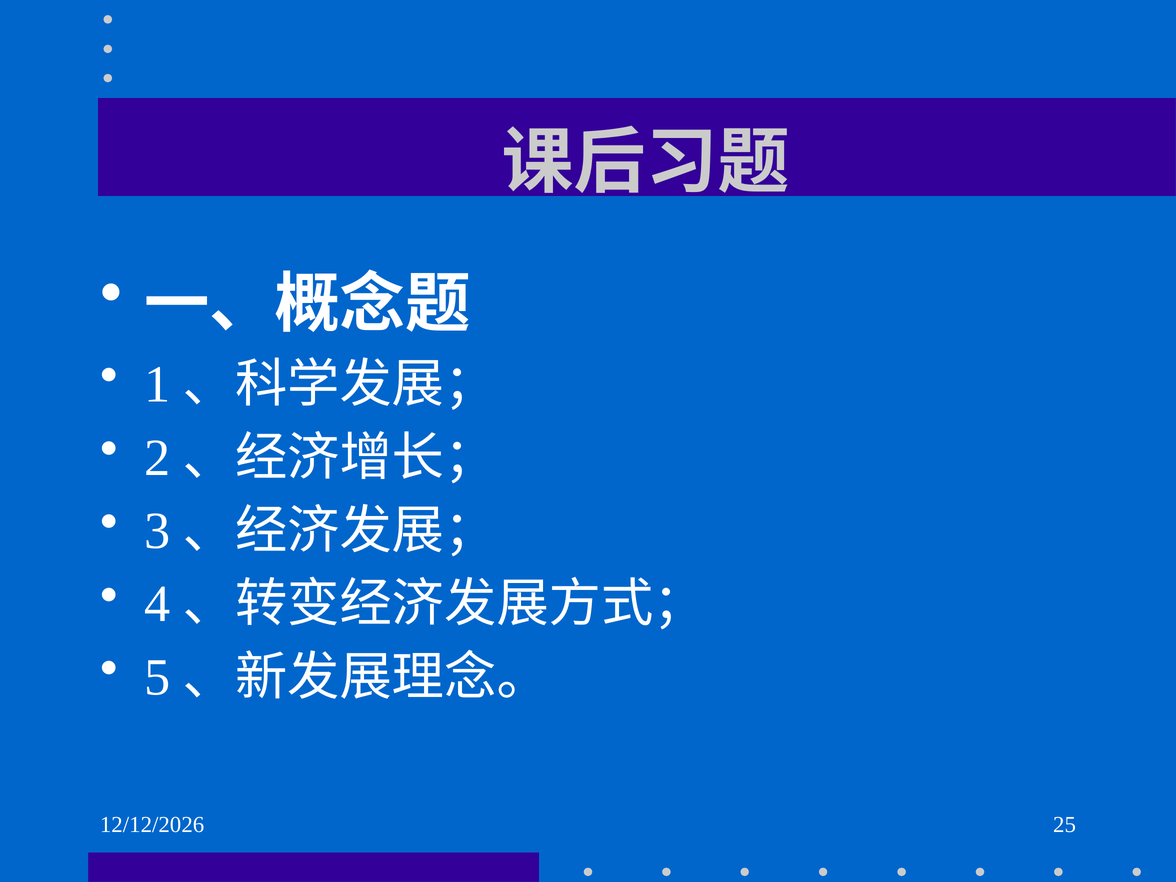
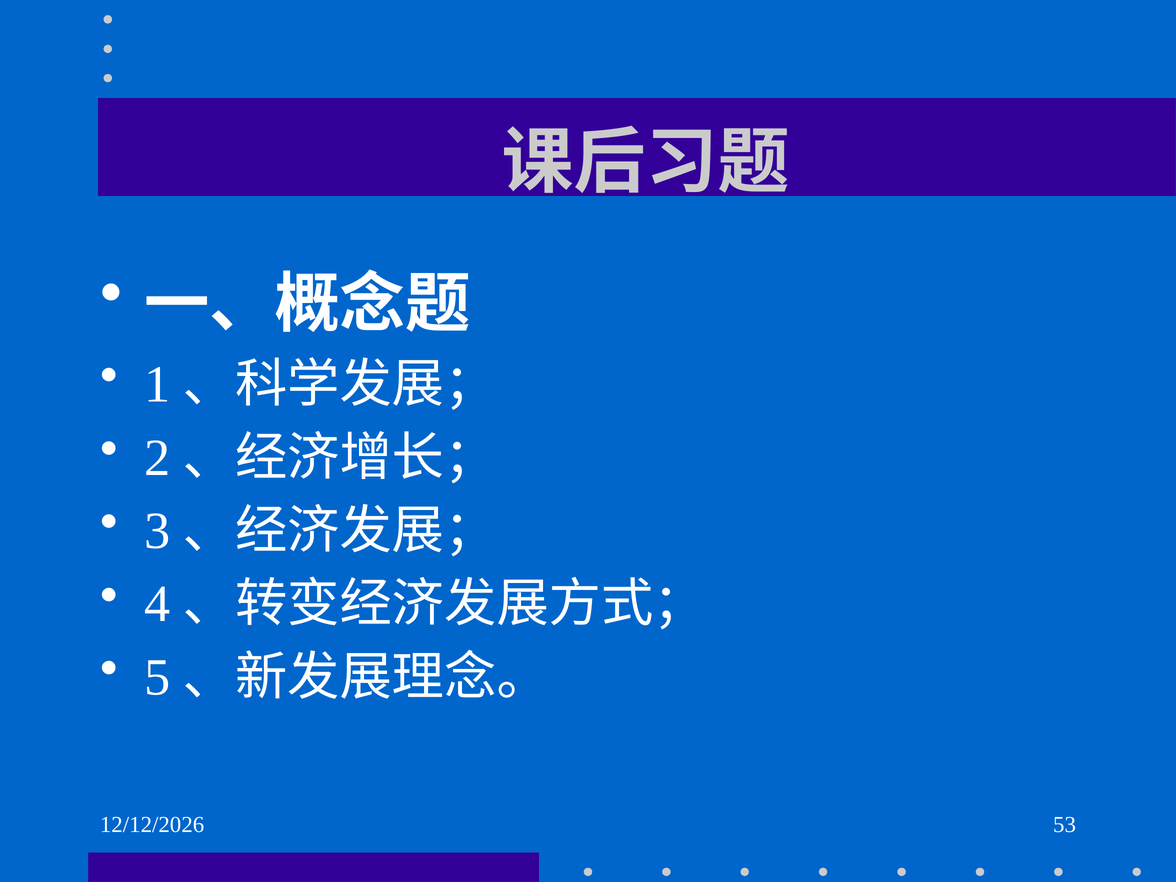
25: 25 -> 53 (1065, 825)
